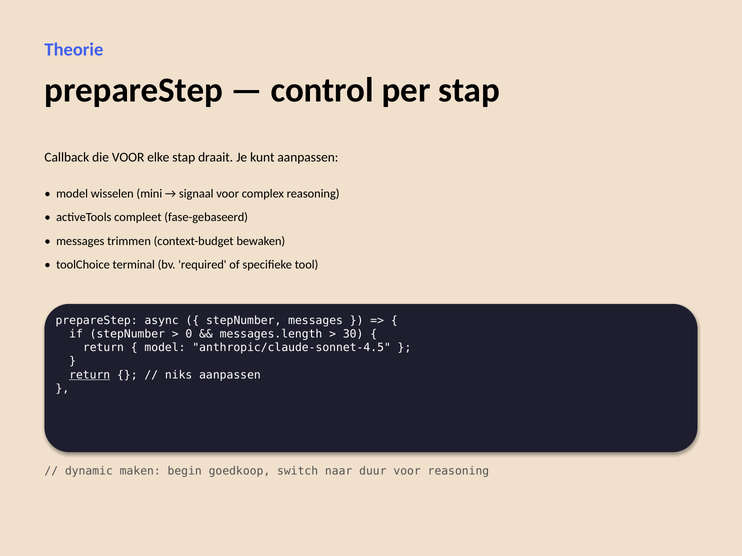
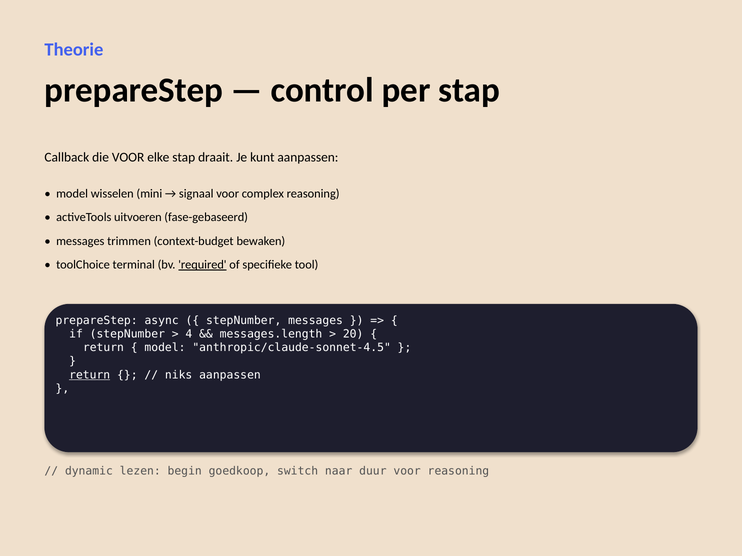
compleet: compleet -> uitvoeren (138, 217)
required underline: none -> present (202, 265)
0: 0 -> 4 (189, 334)
30: 30 -> 20 (353, 334)
maken: maken -> lezen (140, 471)
